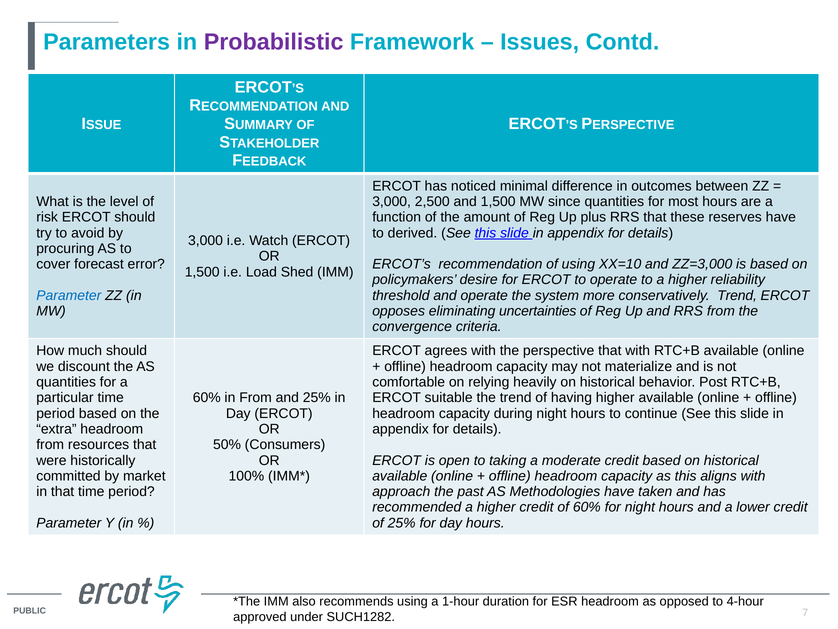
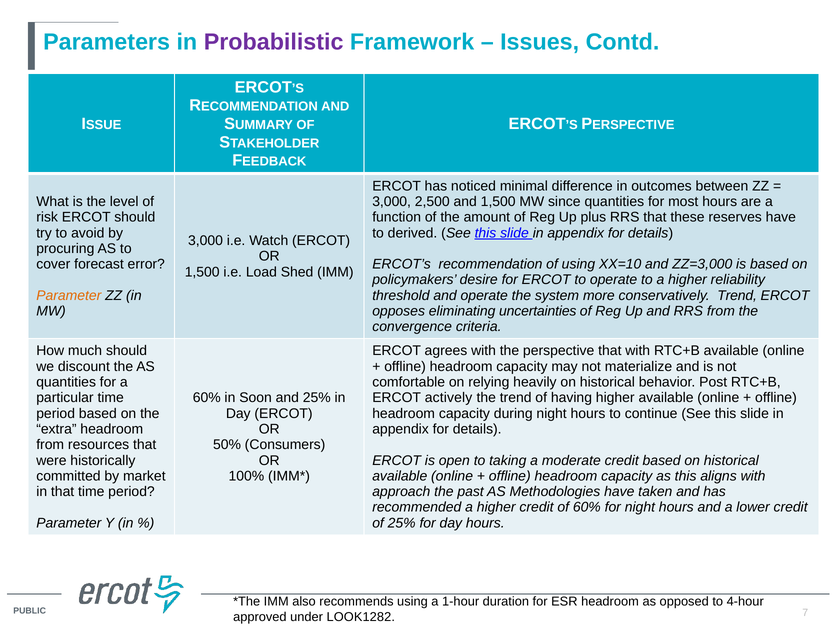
Parameter colour: blue -> orange (69, 295)
in From: From -> Soon (256, 398)
suitable: suitable -> actively (449, 398)
SUCH1282: SUCH1282 -> LOOK1282 (361, 617)
